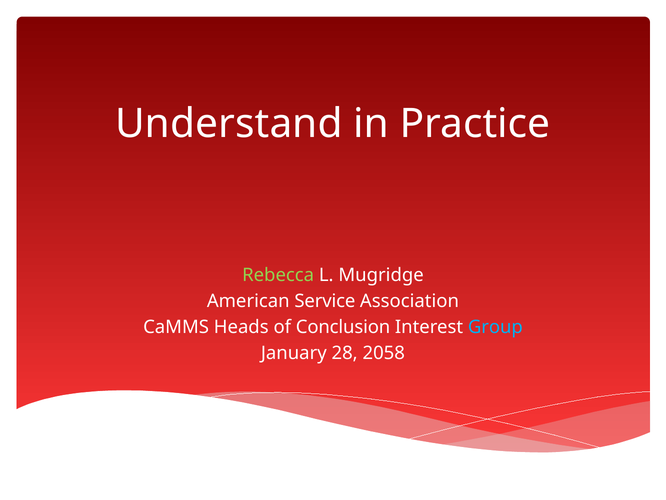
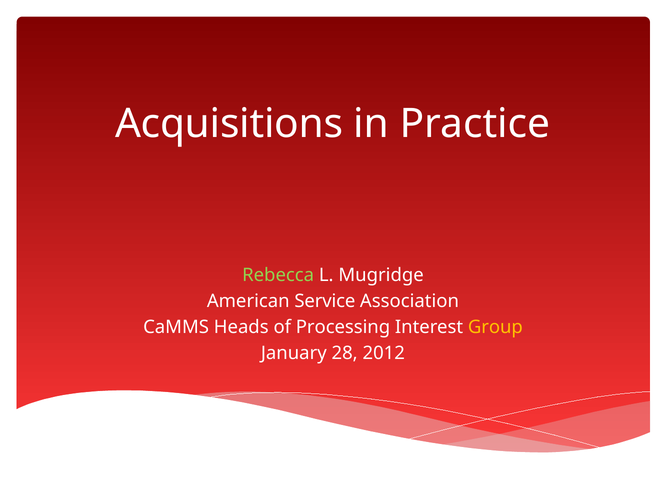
Understand: Understand -> Acquisitions (229, 123)
Conclusion: Conclusion -> Processing (343, 327)
Group colour: light blue -> yellow (495, 327)
2058: 2058 -> 2012 (384, 353)
